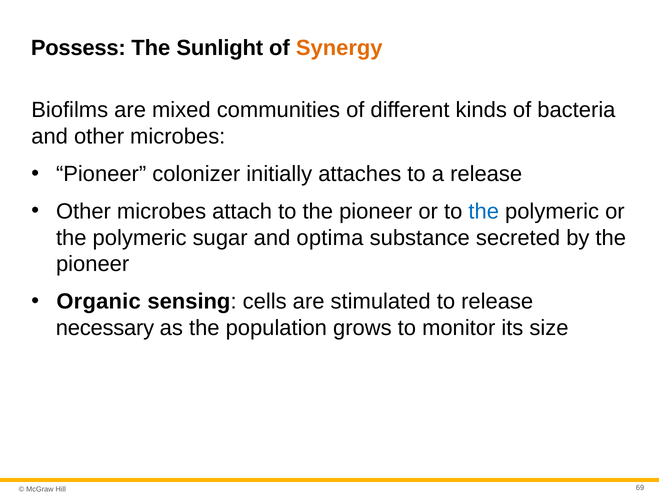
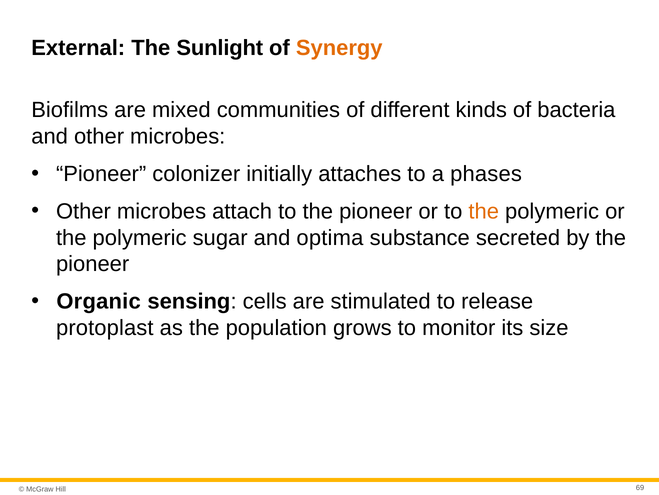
Possess: Possess -> External (78, 48)
a release: release -> phases (486, 174)
the colour: blue -> orange (484, 211)
necessary: necessary -> protoplast (105, 328)
